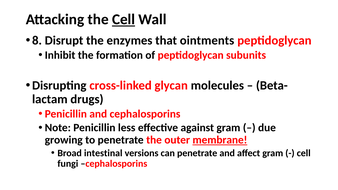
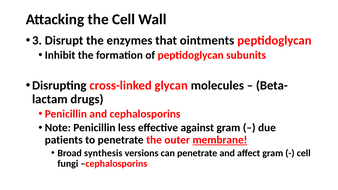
Cell underline: present -> none (124, 19)
8: 8 -> 3 (37, 40)
growing: growing -> patients (64, 140)
intestinal: intestinal -> synthesis (103, 153)
